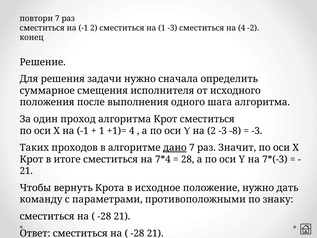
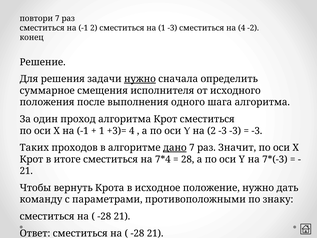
нужно underline: none -> present (140, 79)
+1)=: +1)= -> +3)= (117, 131)
-3 -8: -8 -> -3 (235, 131)
